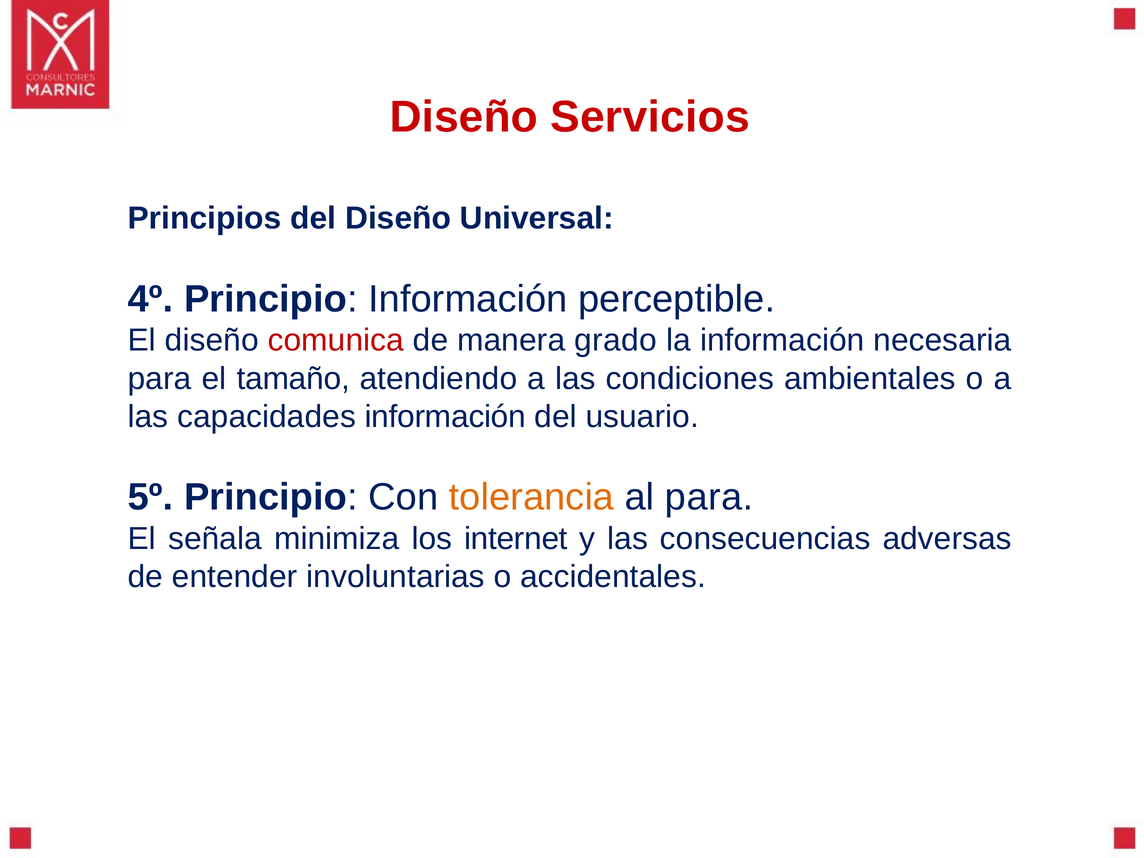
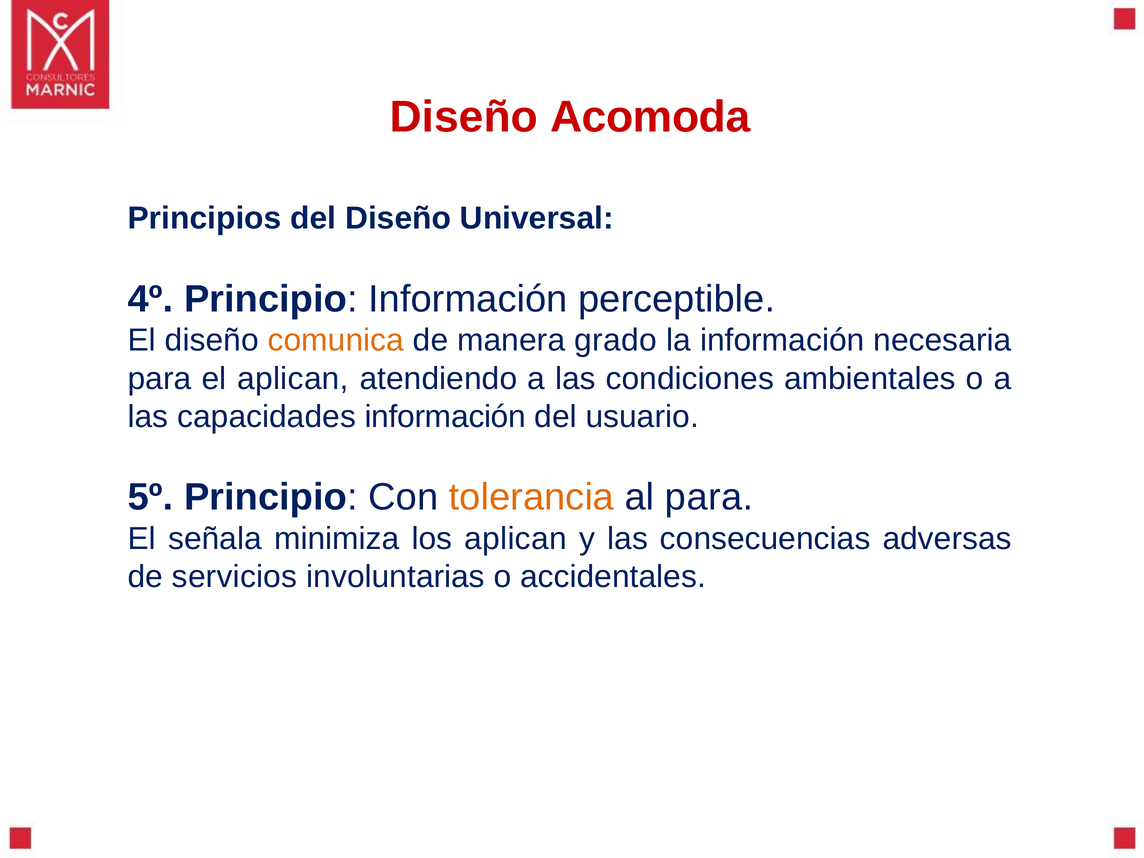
Servicios: Servicios -> Acomoda (650, 117)
comunica colour: red -> orange (336, 340)
el tamaño: tamaño -> aplican (293, 379)
los internet: internet -> aplican (516, 539)
entender: entender -> servicios (235, 577)
